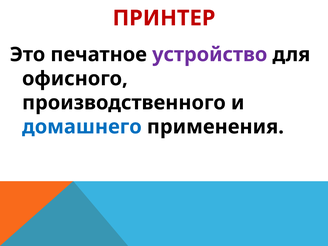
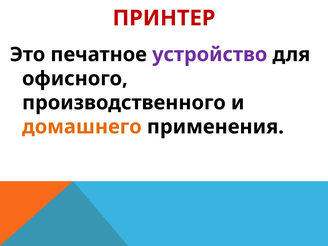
домашнего colour: blue -> orange (82, 127)
